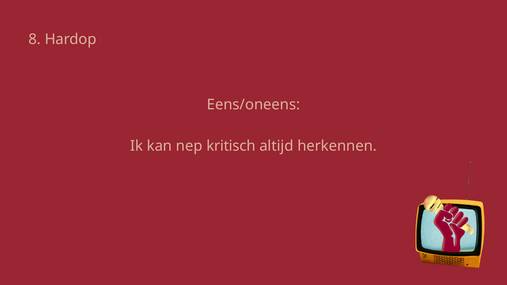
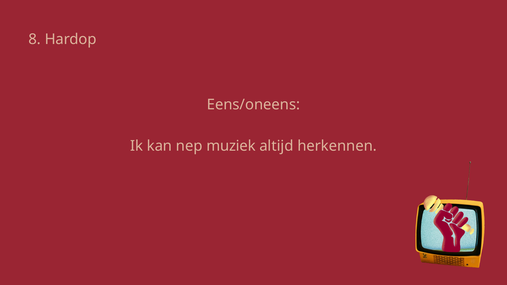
kritisch: kritisch -> muziek (231, 146)
